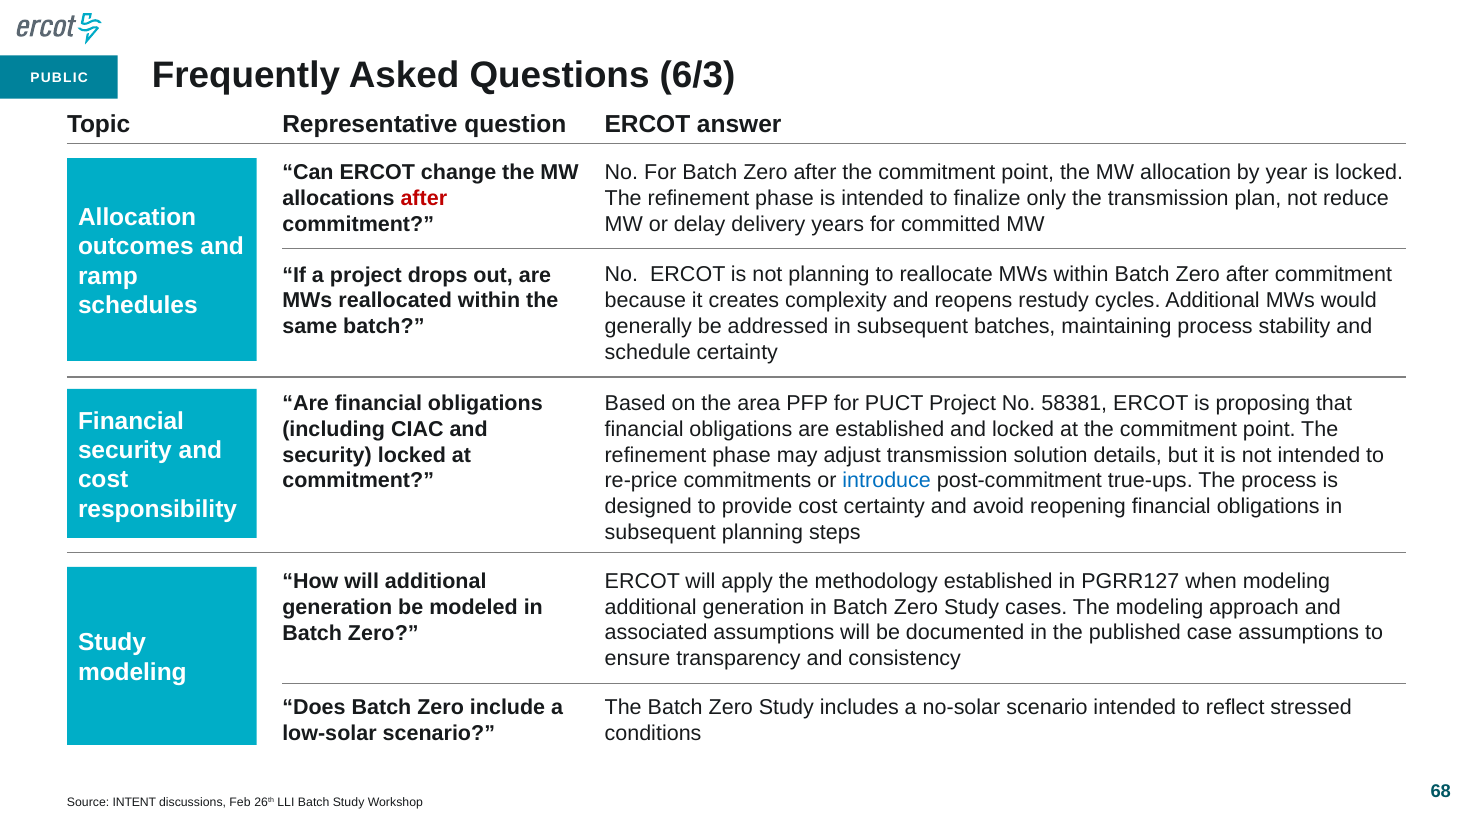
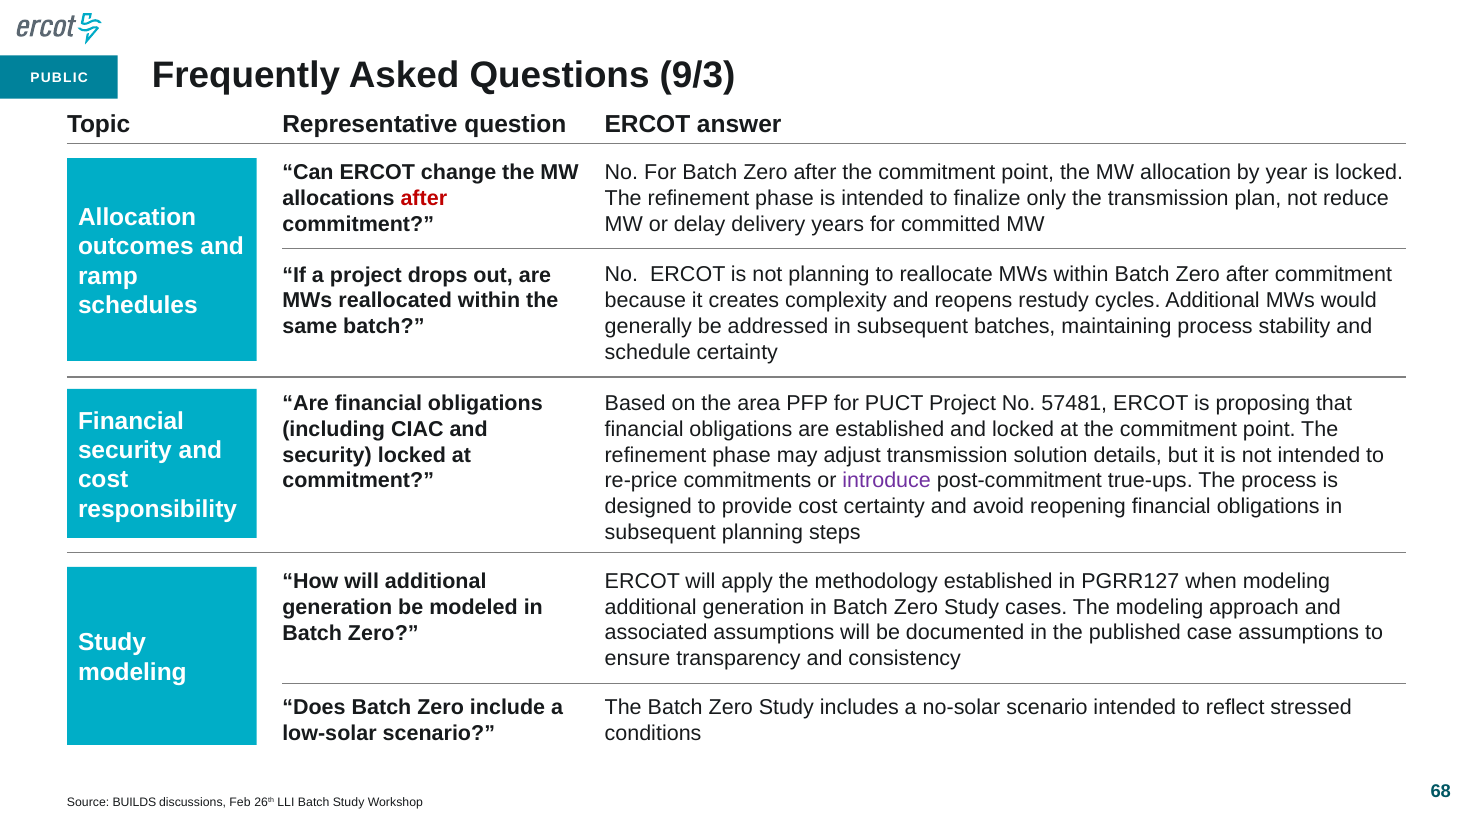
6/3: 6/3 -> 9/3 (697, 75)
58381: 58381 -> 57481 (1074, 403)
introduce colour: blue -> purple (887, 480)
INTENT: INTENT -> BUILDS (134, 802)
